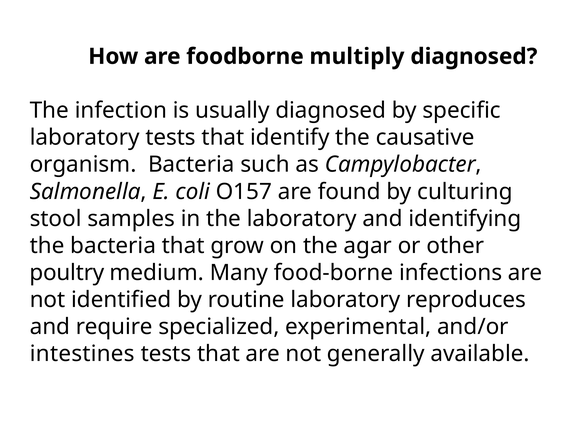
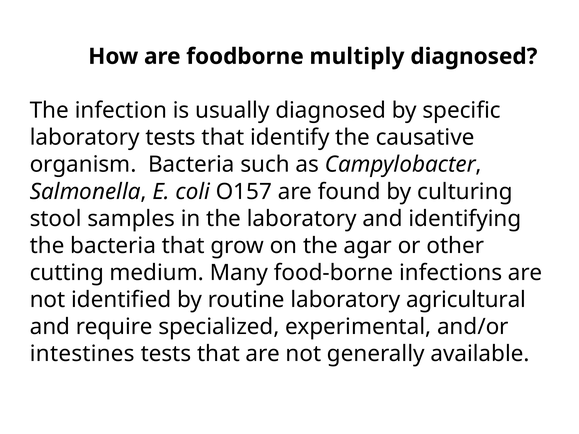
poultry: poultry -> cutting (67, 273)
reproduces: reproduces -> agricultural (466, 300)
